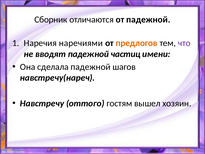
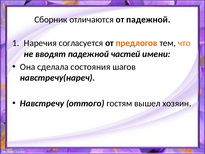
наречиями: наречиями -> согласуется (81, 43)
что colour: purple -> orange (184, 43)
частиц: частиц -> частей (126, 54)
сделала падежной: падежной -> состояния (91, 67)
